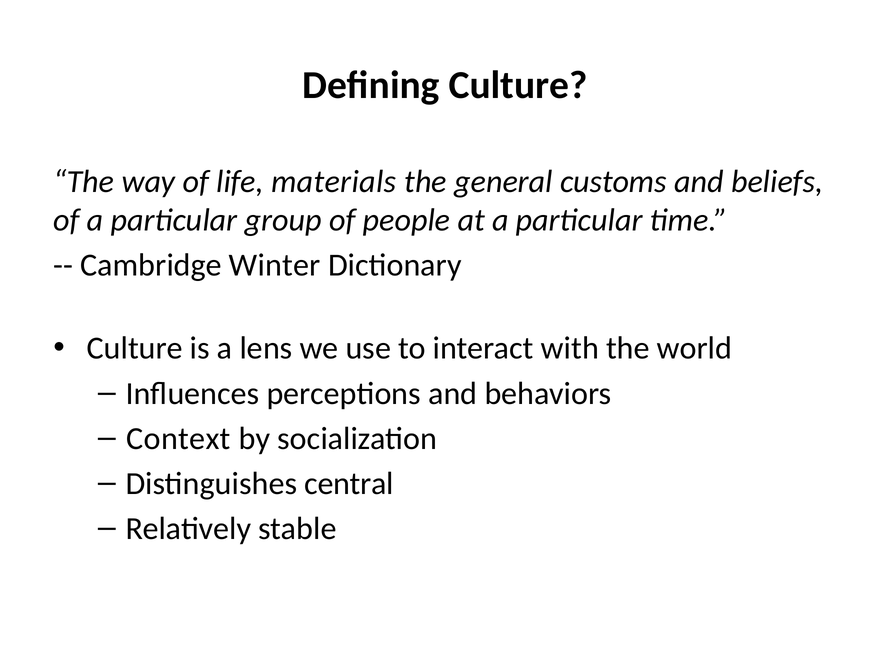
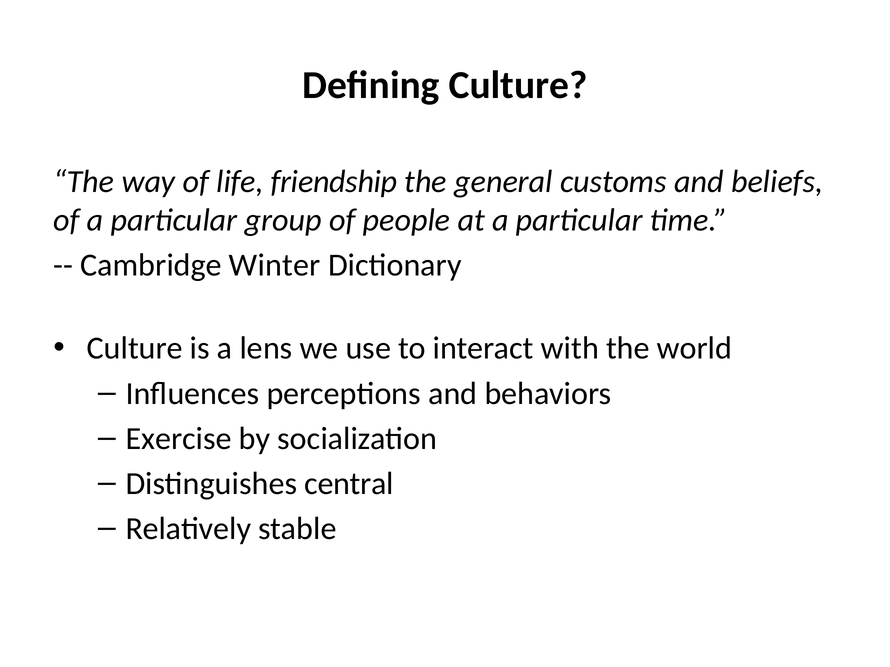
materials: materials -> friendship (334, 182)
Context: Context -> Exercise (179, 439)
